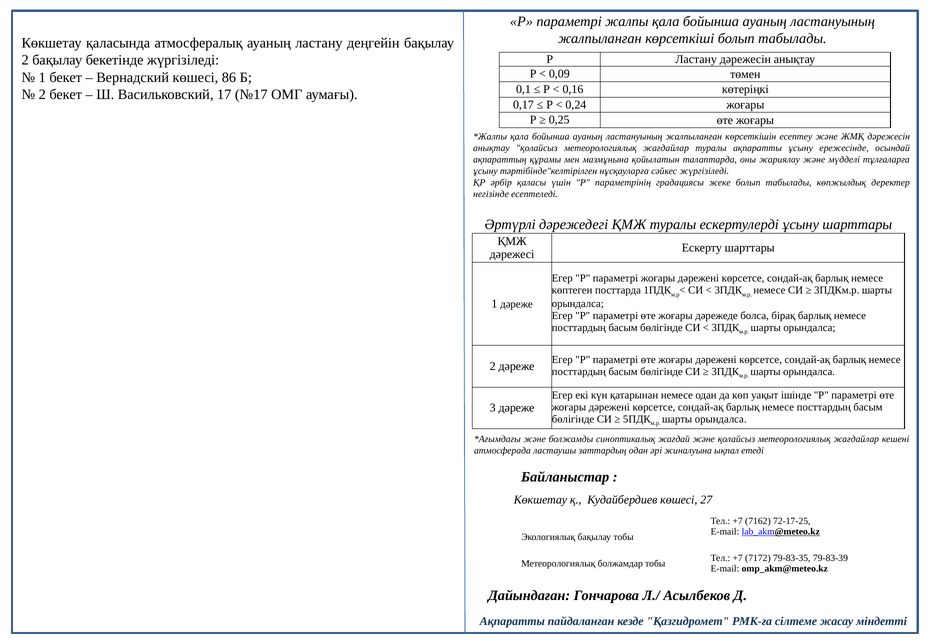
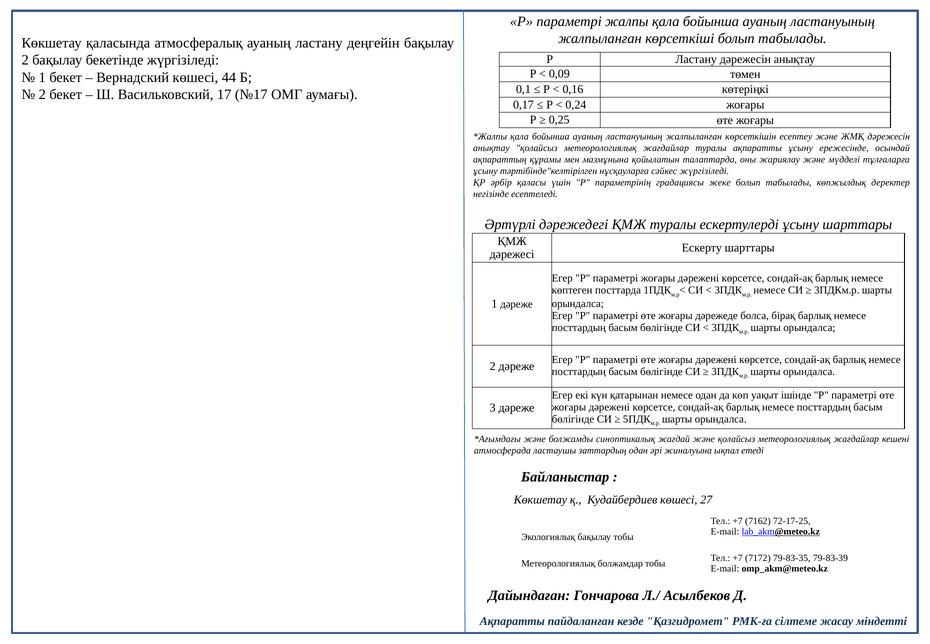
86: 86 -> 44 (229, 77)
